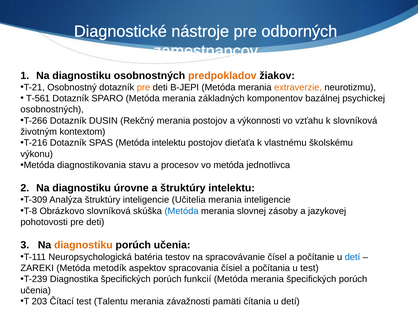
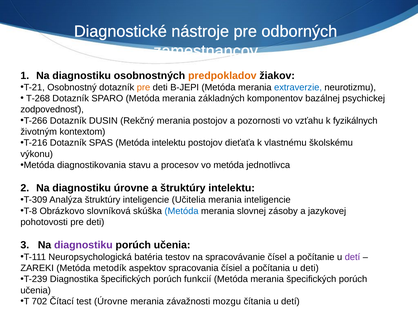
extraverzie colour: orange -> blue (298, 87)
T-561: T-561 -> T-268 (38, 99)
osobnostných: osobnostných -> zodpovednosť (52, 110)
výkonnosti: výkonnosti -> pozornosti (259, 121)
k slovníková: slovníková -> fyzikálnych (355, 121)
diagnostiku colour: orange -> purple (83, 246)
detí colour: blue -> purple (352, 257)
u test: test -> deti (309, 269)
203: 203 -> 702 (39, 302)
test Talentu: Talentu -> Úrovne (111, 302)
pamäti: pamäti -> mozgu (227, 302)
